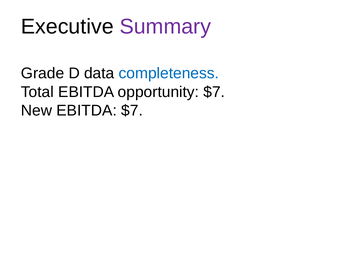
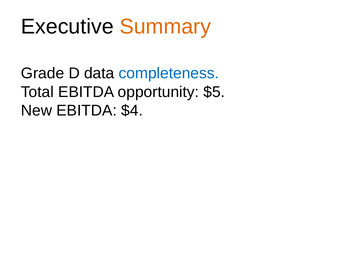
Summary colour: purple -> orange (165, 27)
opportunity $7: $7 -> $5 (214, 92)
EBITDA $7: $7 -> $4 (132, 111)
